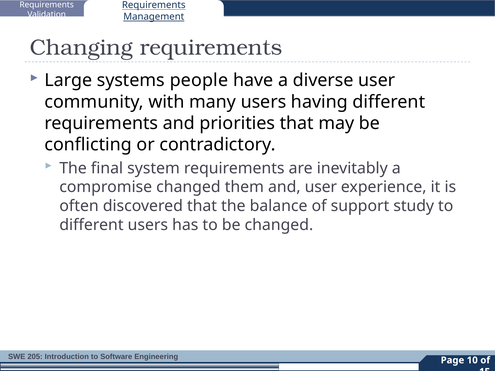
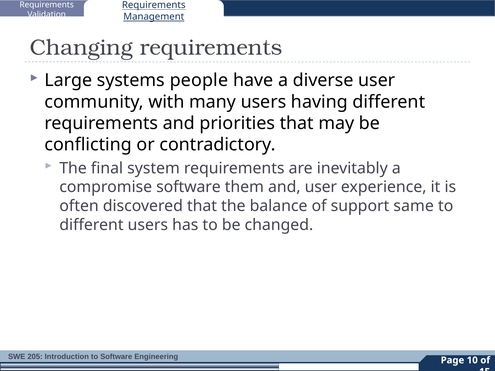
compromise changed: changed -> software (188, 187)
study: study -> same (414, 206)
